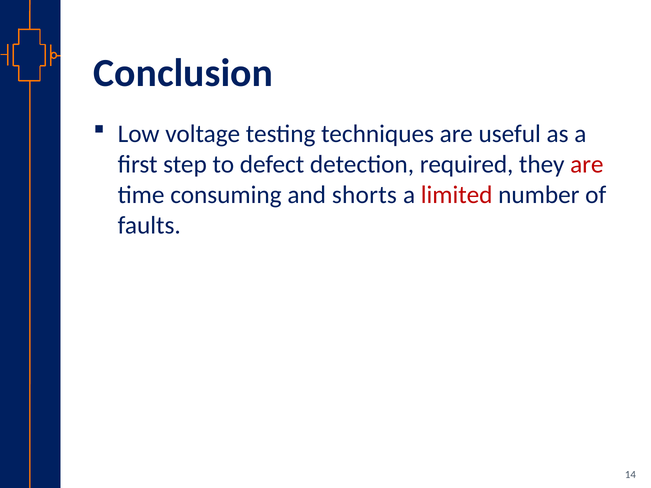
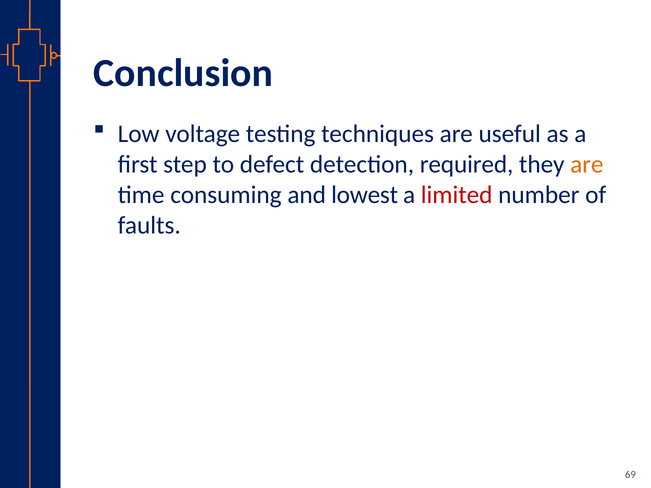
are colour: red -> orange (587, 165)
shorts: shorts -> lowest (365, 195)
14: 14 -> 69 (630, 475)
